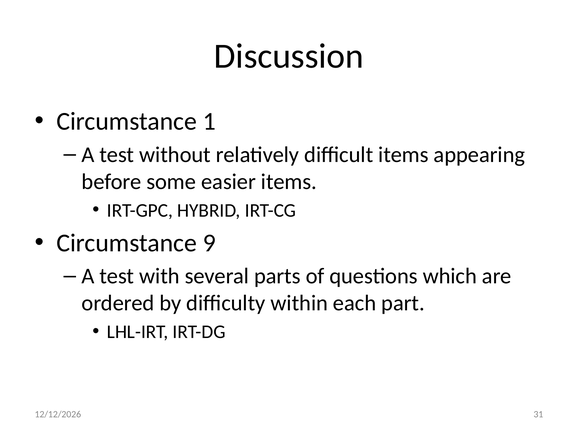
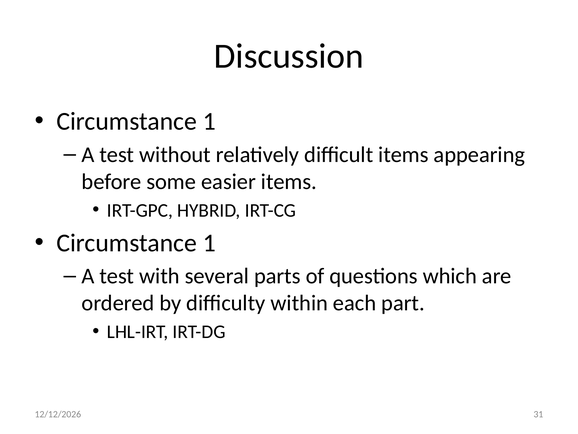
9: 9 -> 1 (209, 243)
